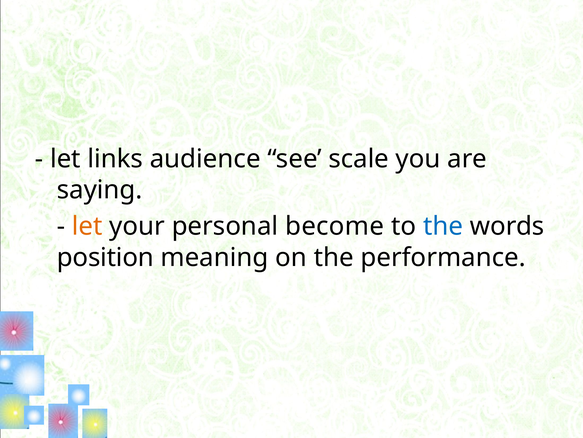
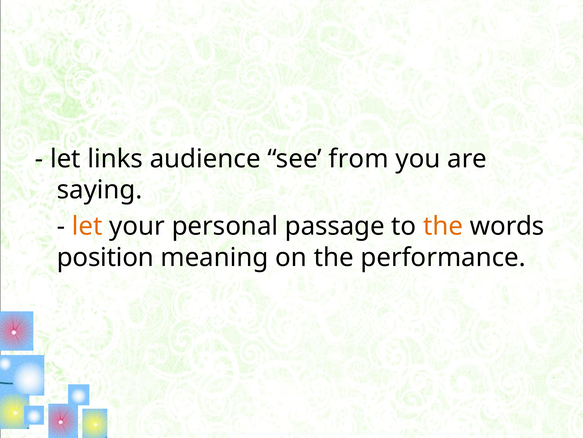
scale: scale -> from (359, 159)
become: become -> passage (335, 226)
the colour: blue -> orange (443, 226)
